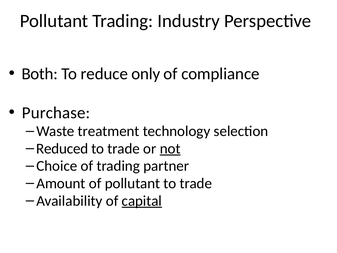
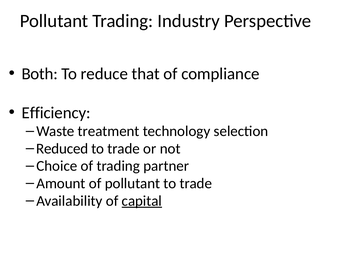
only: only -> that (146, 74)
Purchase: Purchase -> Efficiency (56, 113)
not underline: present -> none (170, 148)
